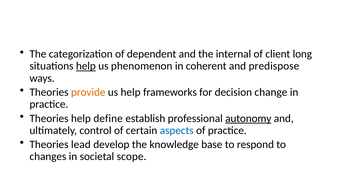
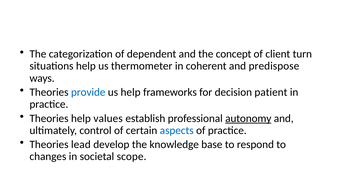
internal: internal -> concept (234, 54)
long: long -> turn (302, 54)
help underline: present -> none (86, 66)
phenomenon: phenomenon -> thermometer (142, 66)
provide colour: orange -> blue (88, 92)
change: change -> patient (271, 92)
define: define -> values (108, 118)
